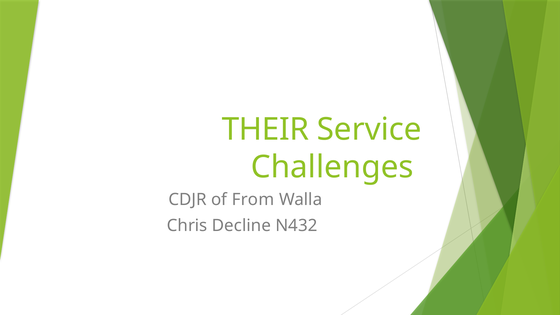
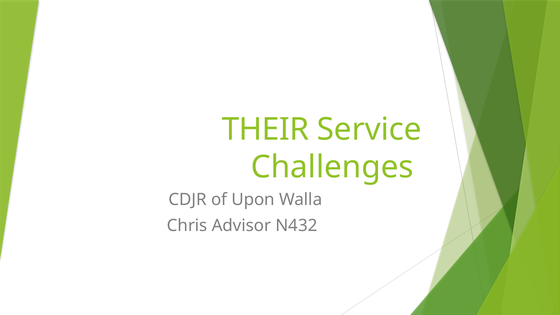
From: From -> Upon (253, 199)
Decline: Decline -> Advisor (241, 226)
